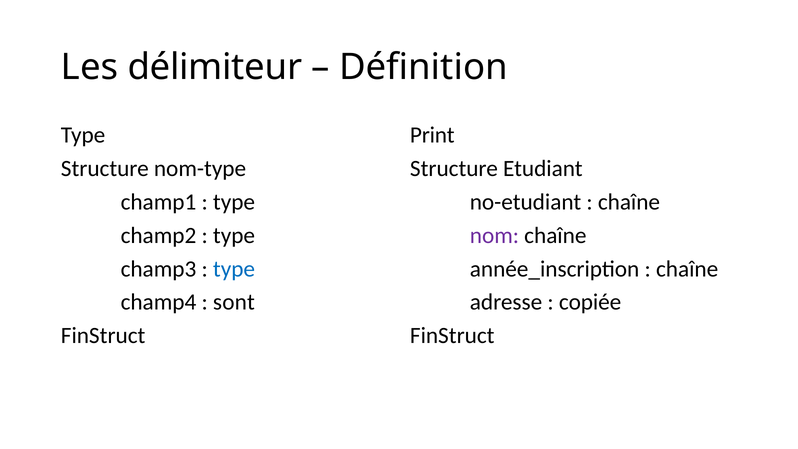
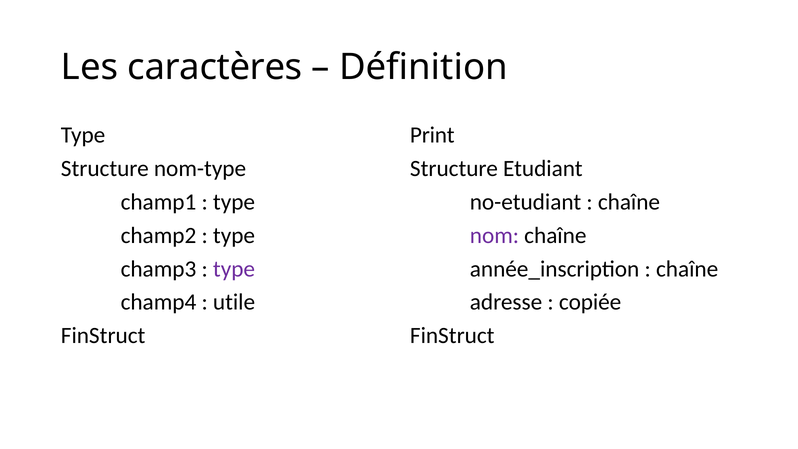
délimiteur: délimiteur -> caractères (215, 67)
type colour: blue -> purple (234, 269)
sont: sont -> utile (234, 302)
